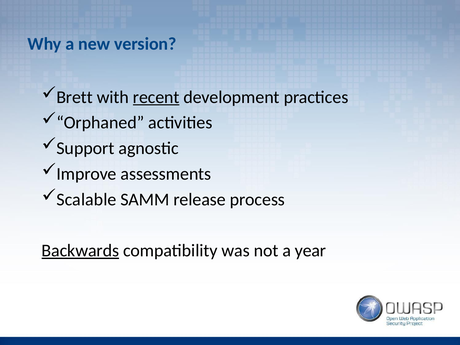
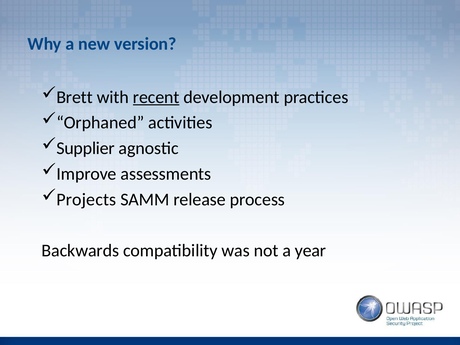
Support: Support -> Supplier (86, 148)
Scalable: Scalable -> Projects (86, 199)
Backwards underline: present -> none (80, 251)
